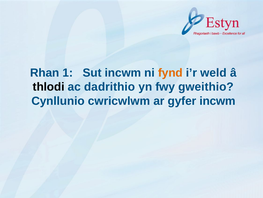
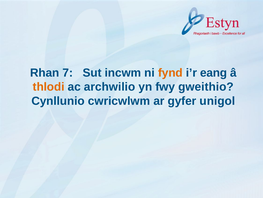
1: 1 -> 7 (68, 73)
weld: weld -> eang (214, 73)
thlodi colour: black -> orange (49, 87)
dadrithio: dadrithio -> archwilio (110, 87)
gyfer incwm: incwm -> unigol (217, 101)
